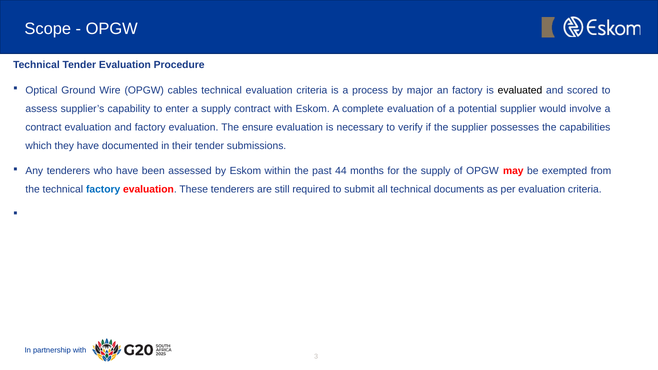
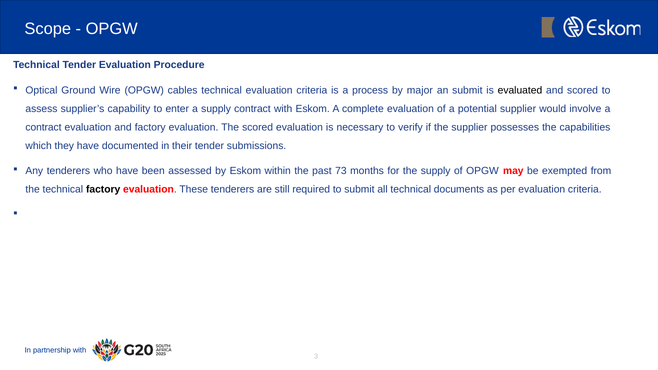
an factory: factory -> submit (467, 90)
The ensure: ensure -> scored (258, 127)
44: 44 -> 73 (341, 171)
factory colour: blue -> black (103, 190)
